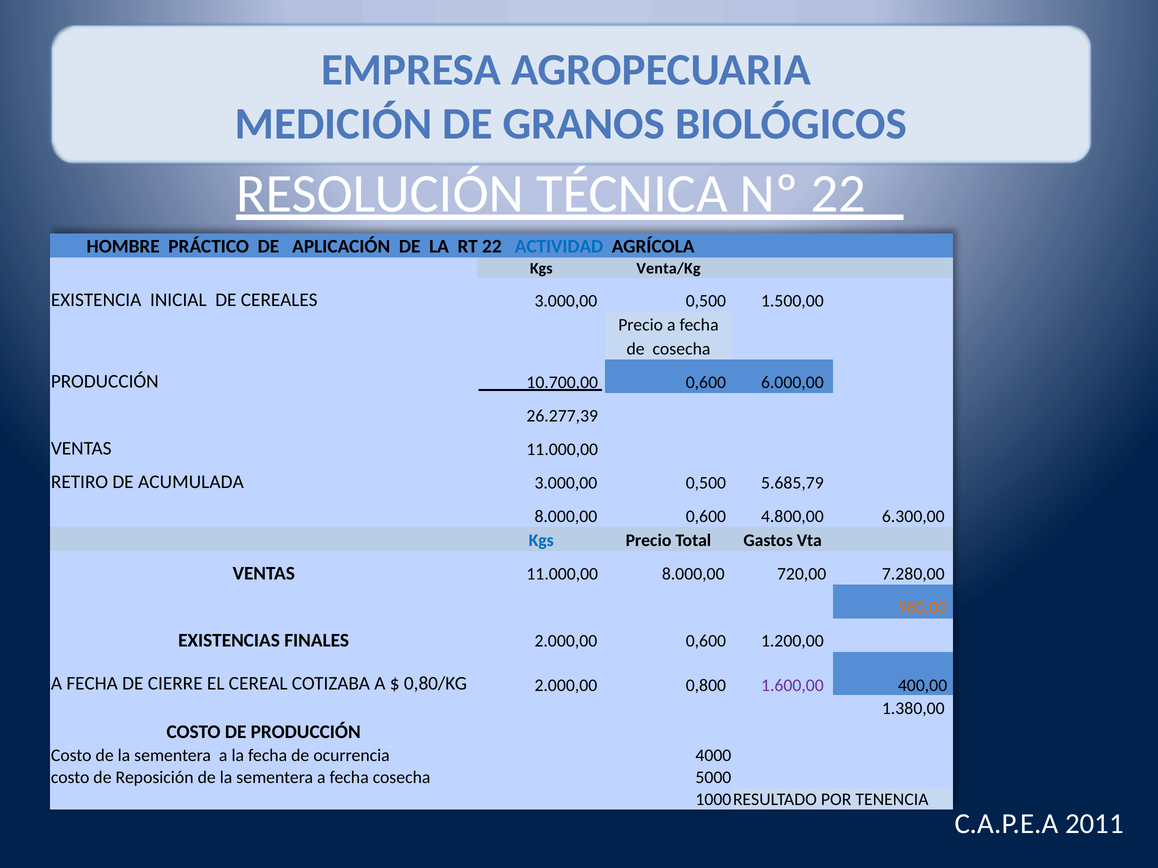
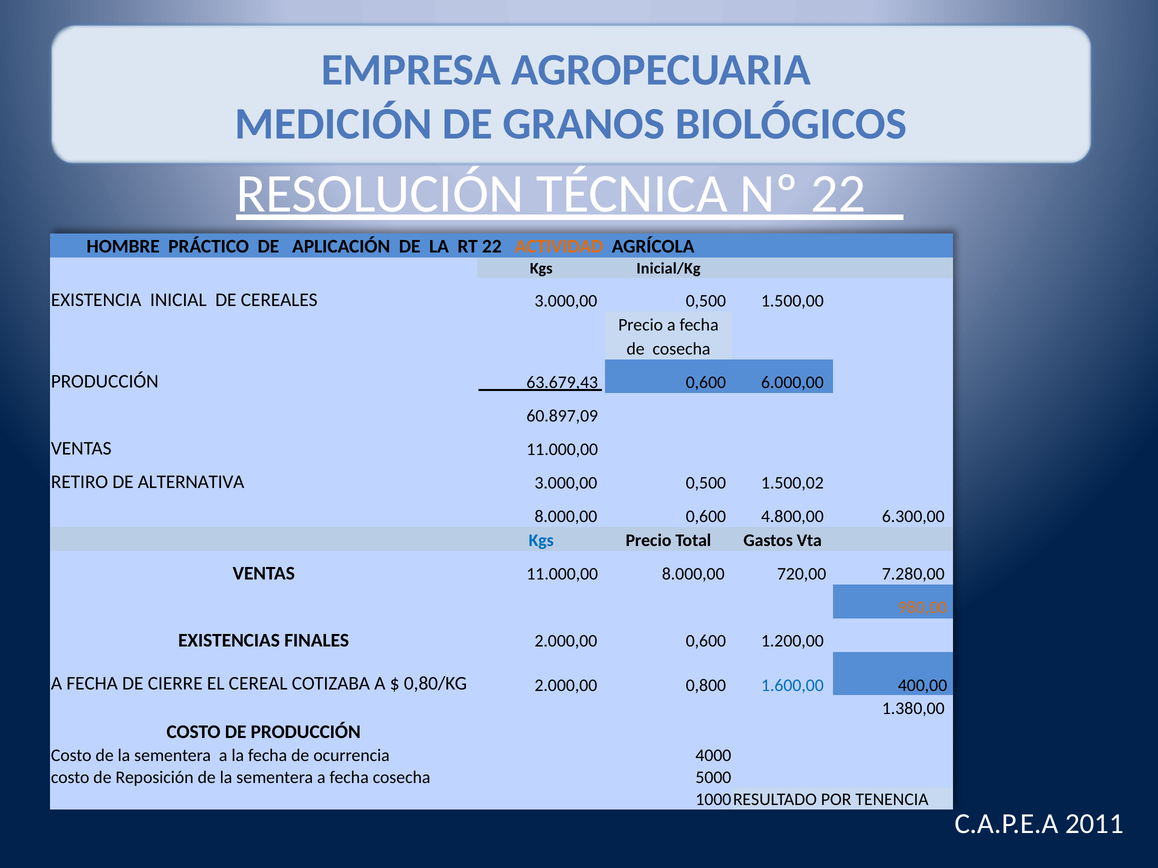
ACTIVIDAD colour: blue -> orange (559, 246)
Venta/Kg: Venta/Kg -> Inicial/Kg (669, 268)
10.700,00: 10.700,00 -> 63.679,43 (562, 383)
26.277,39: 26.277,39 -> 60.897,09 (562, 416)
ACUMULADA: ACUMULADA -> ALTERNATIVA (191, 482)
5.685,79: 5.685,79 -> 1.500,02 (792, 483)
1.600,00 colour: purple -> blue (792, 686)
